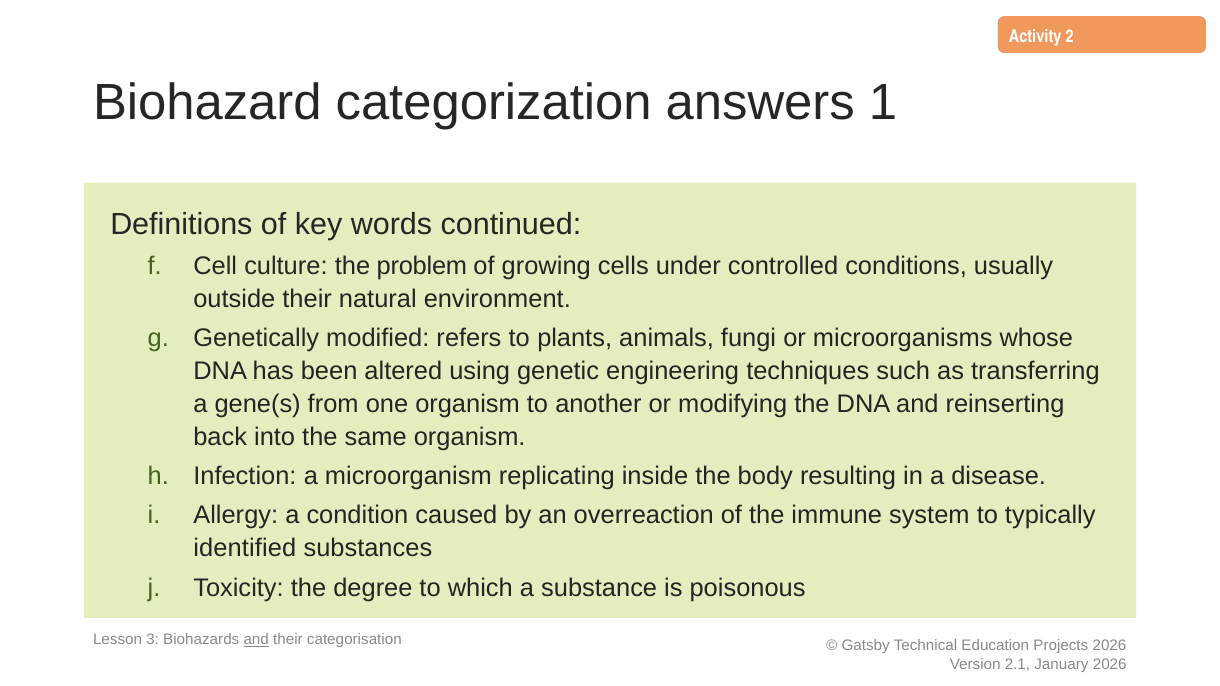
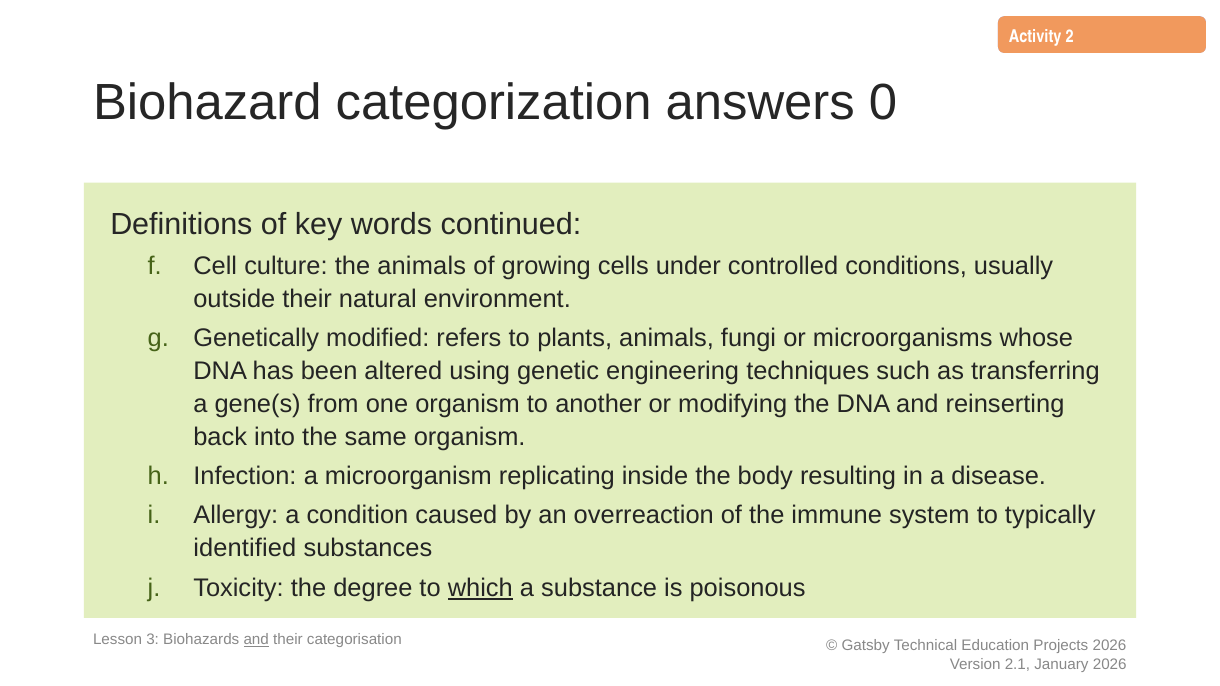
1: 1 -> 0 (883, 102)
the problem: problem -> animals (422, 266)
which underline: none -> present (480, 588)
